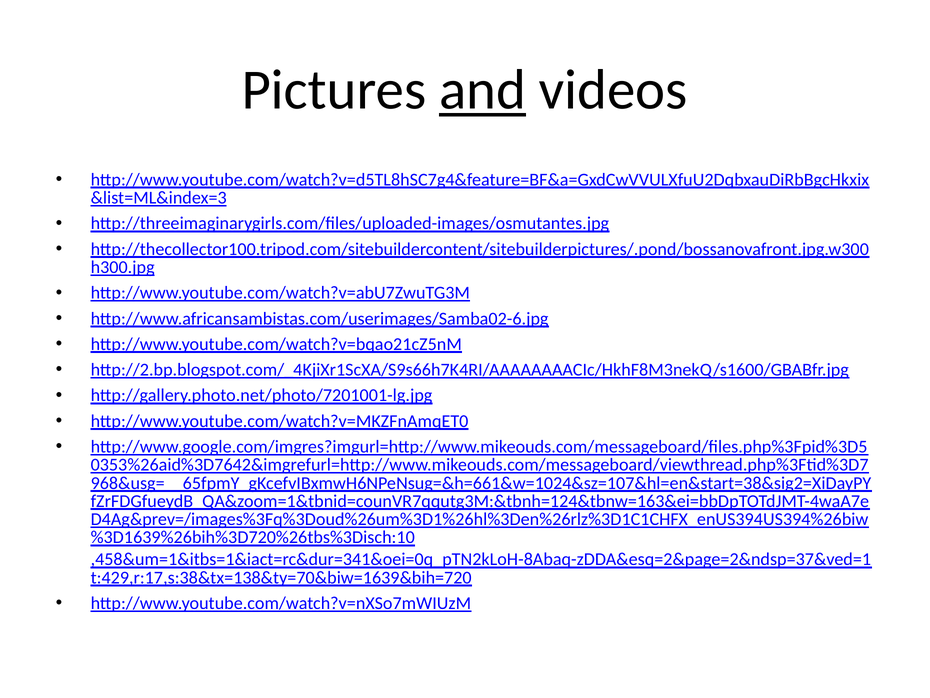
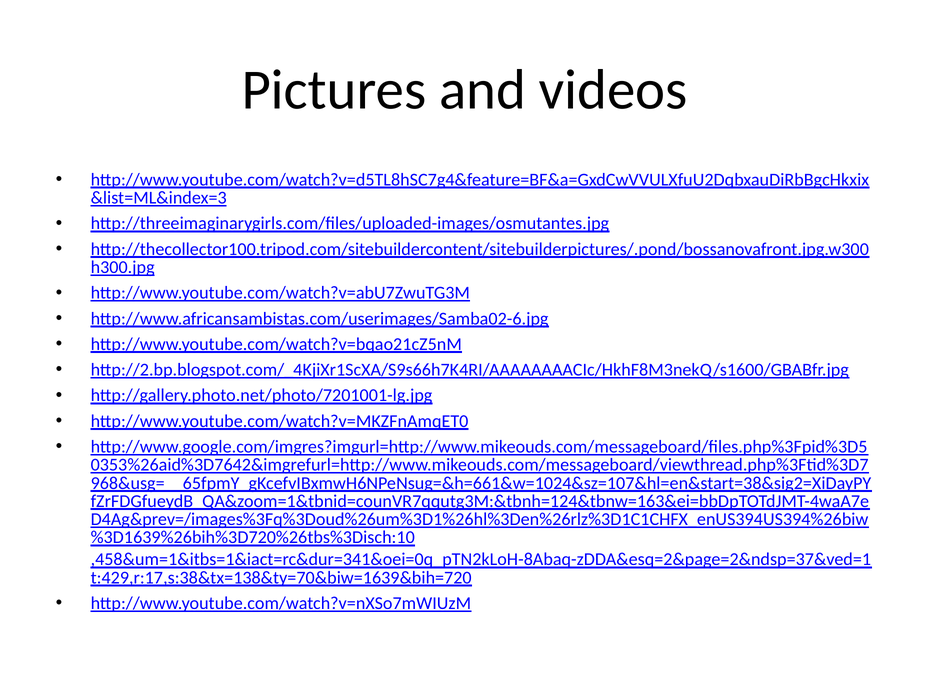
and underline: present -> none (482, 90)
